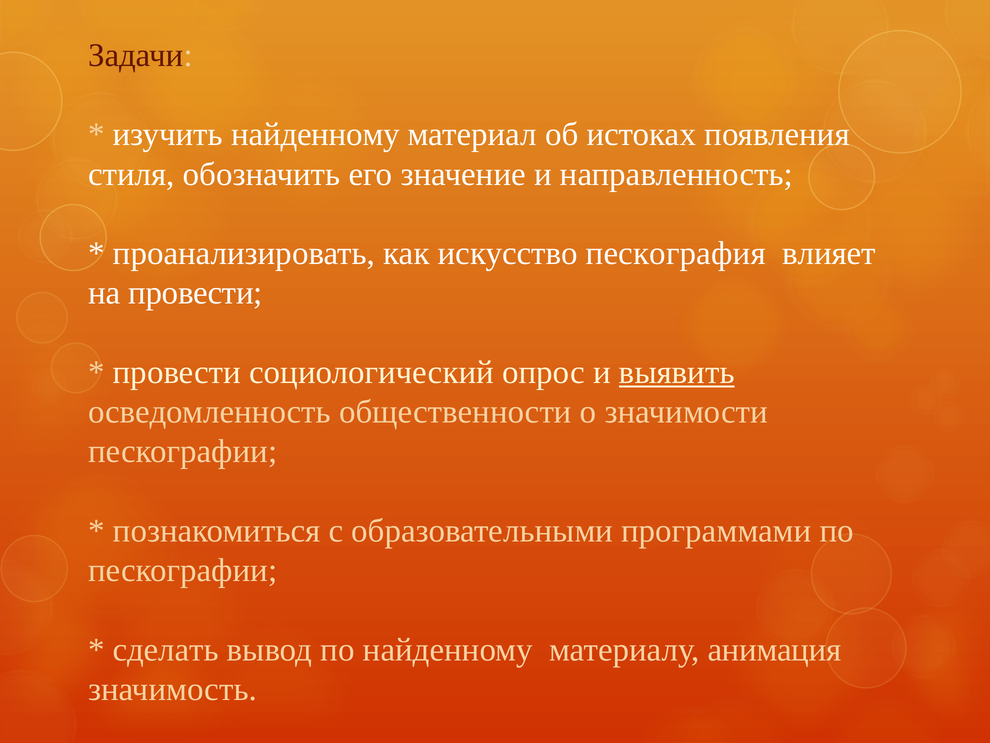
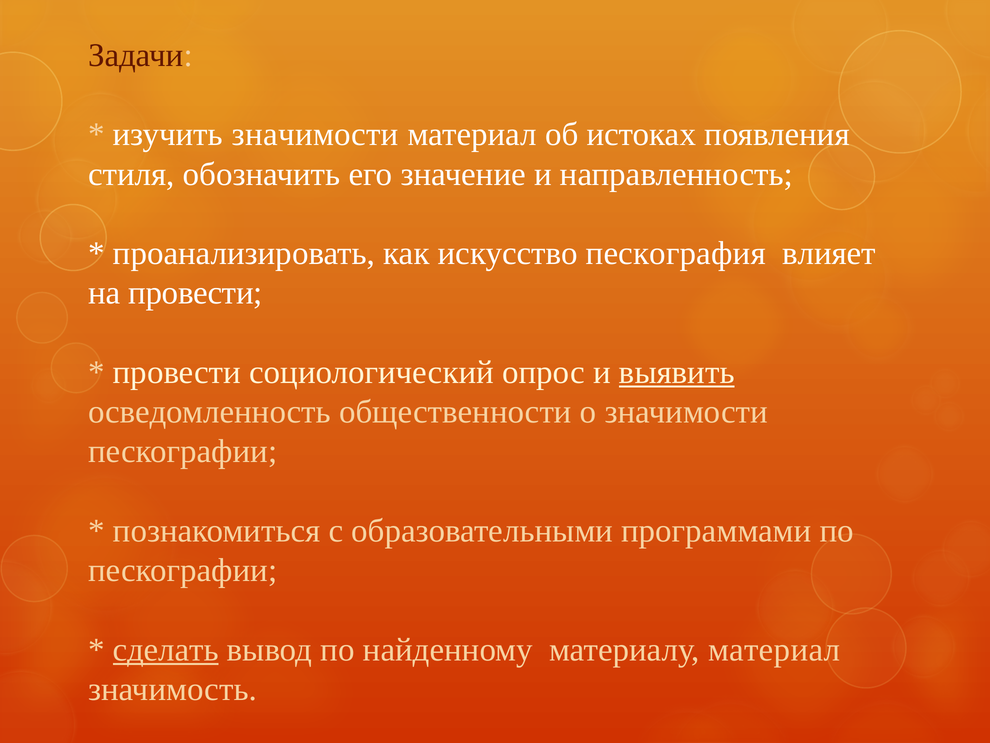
изучить найденному: найденному -> значимости (315, 134)
сделать underline: none -> present (166, 649)
материалу анимация: анимация -> материал (774, 649)
